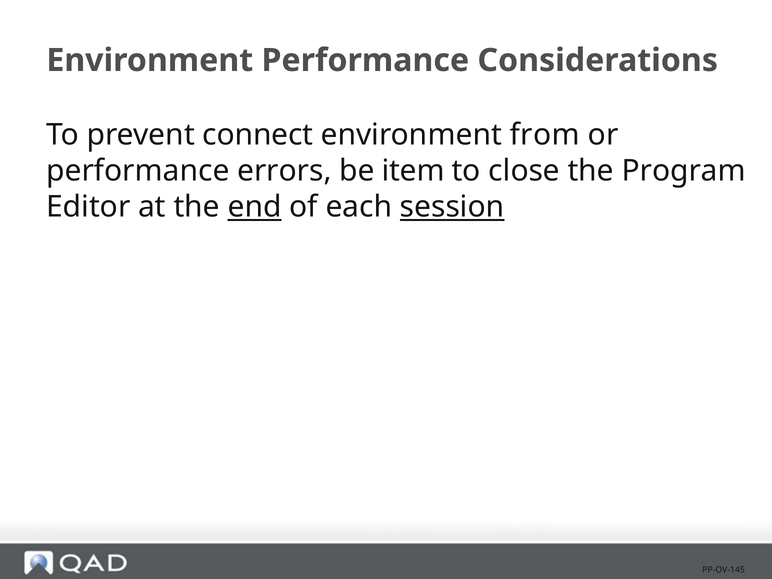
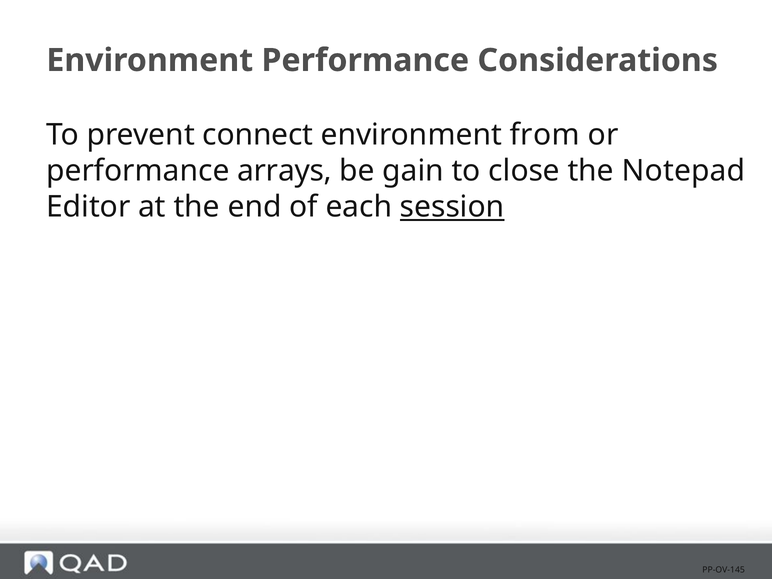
errors: errors -> arrays (284, 171)
item: item -> gain (413, 171)
Program: Program -> Notepad (684, 171)
end underline: present -> none (255, 207)
